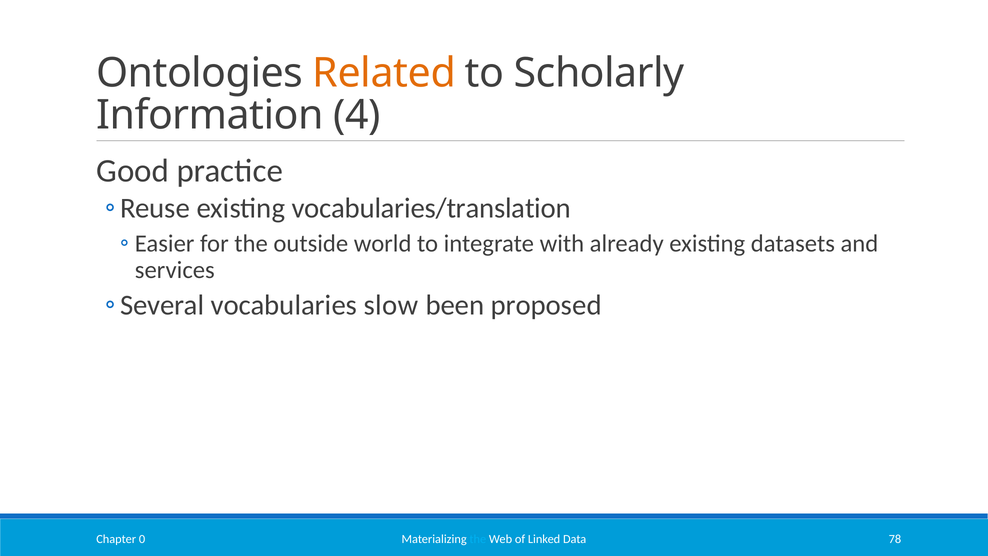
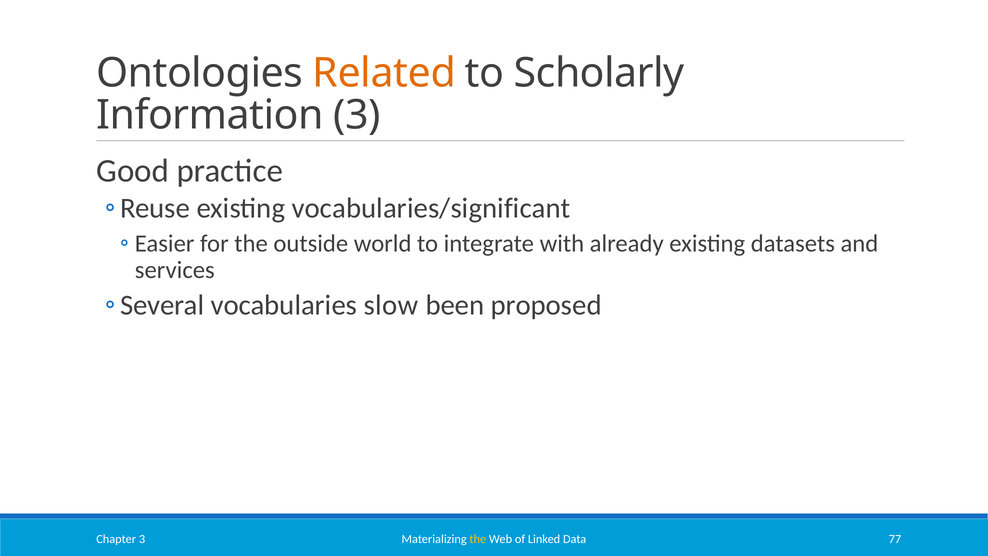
Information 4: 4 -> 3 (357, 115)
vocabularies/translation: vocabularies/translation -> vocabularies/significant (431, 208)
the colour: light blue -> yellow (478, 539)
78: 78 -> 77 (895, 539)
Chapter 0: 0 -> 3 (142, 539)
